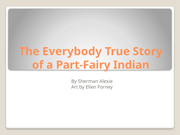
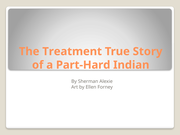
Everybody: Everybody -> Treatment (72, 51)
Part-Fairy: Part-Fairy -> Part-Hard (83, 65)
